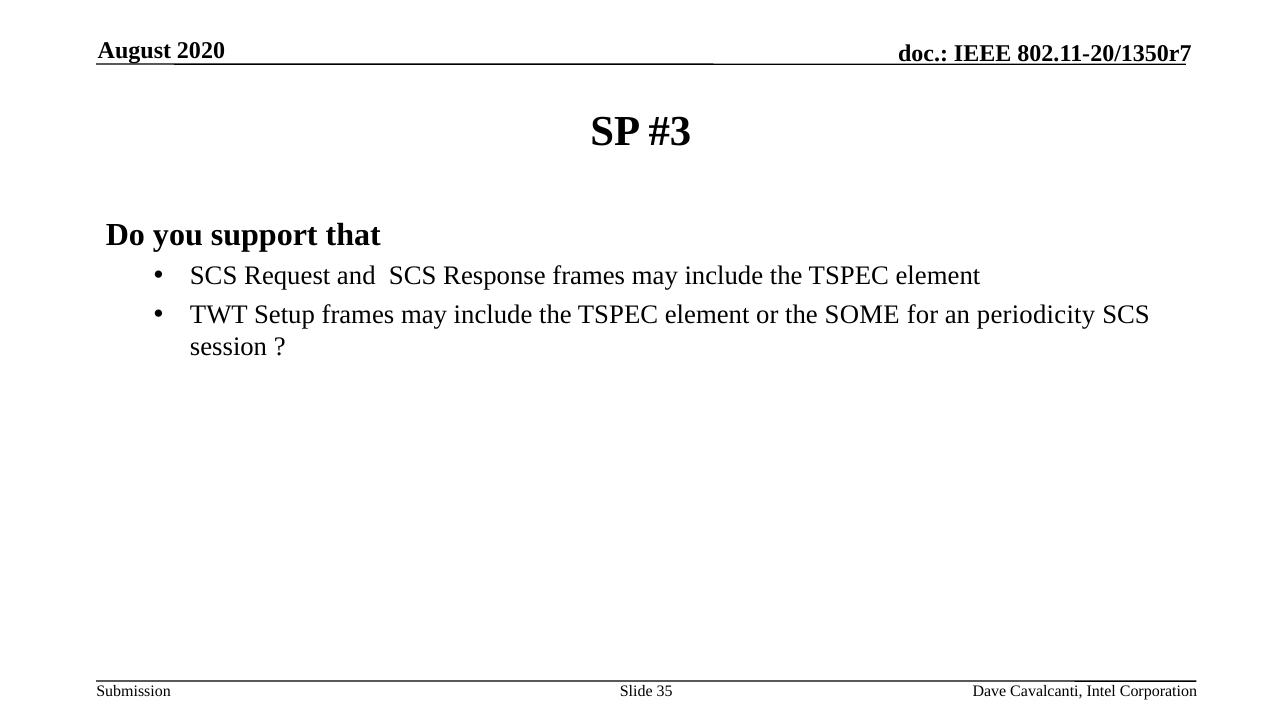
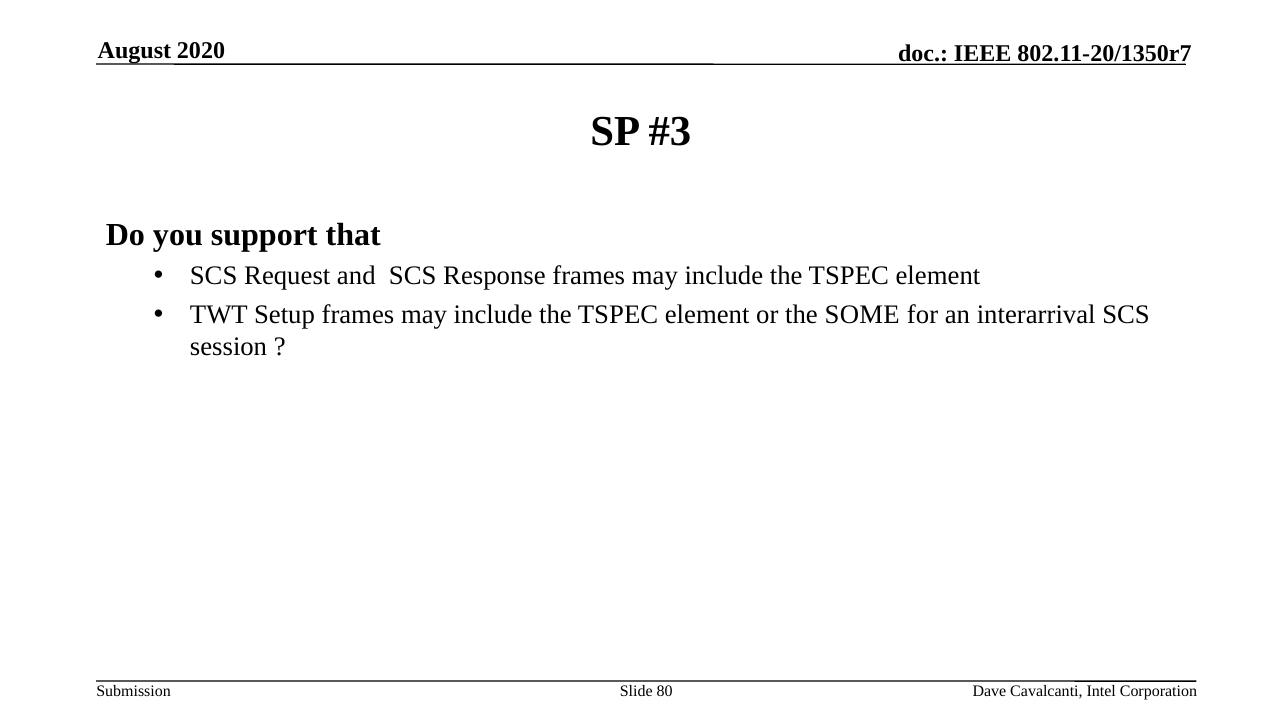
periodicity: periodicity -> interarrival (1036, 315)
35: 35 -> 80 (665, 692)
